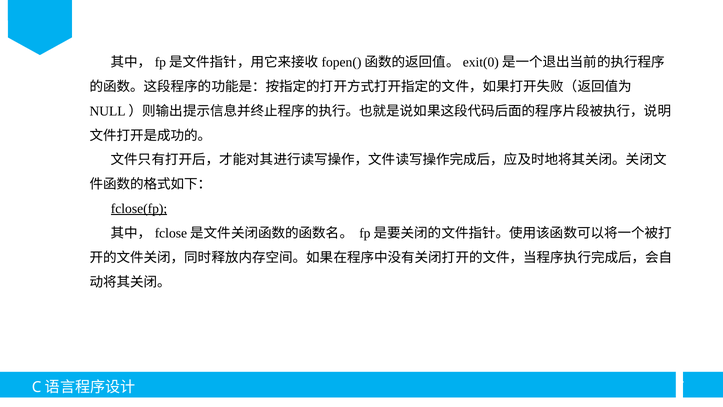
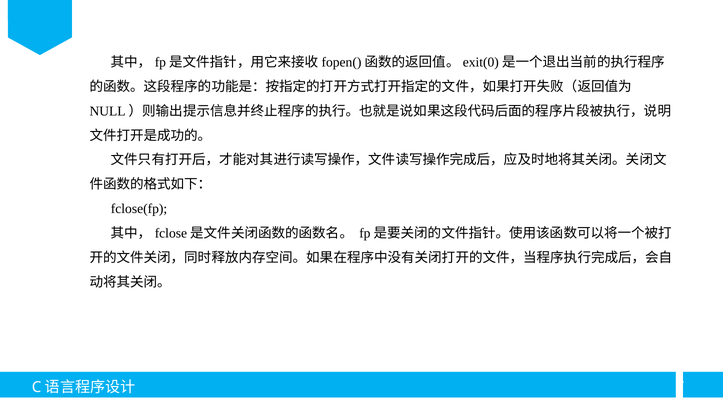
fclose(fp underline: present -> none (139, 209)
